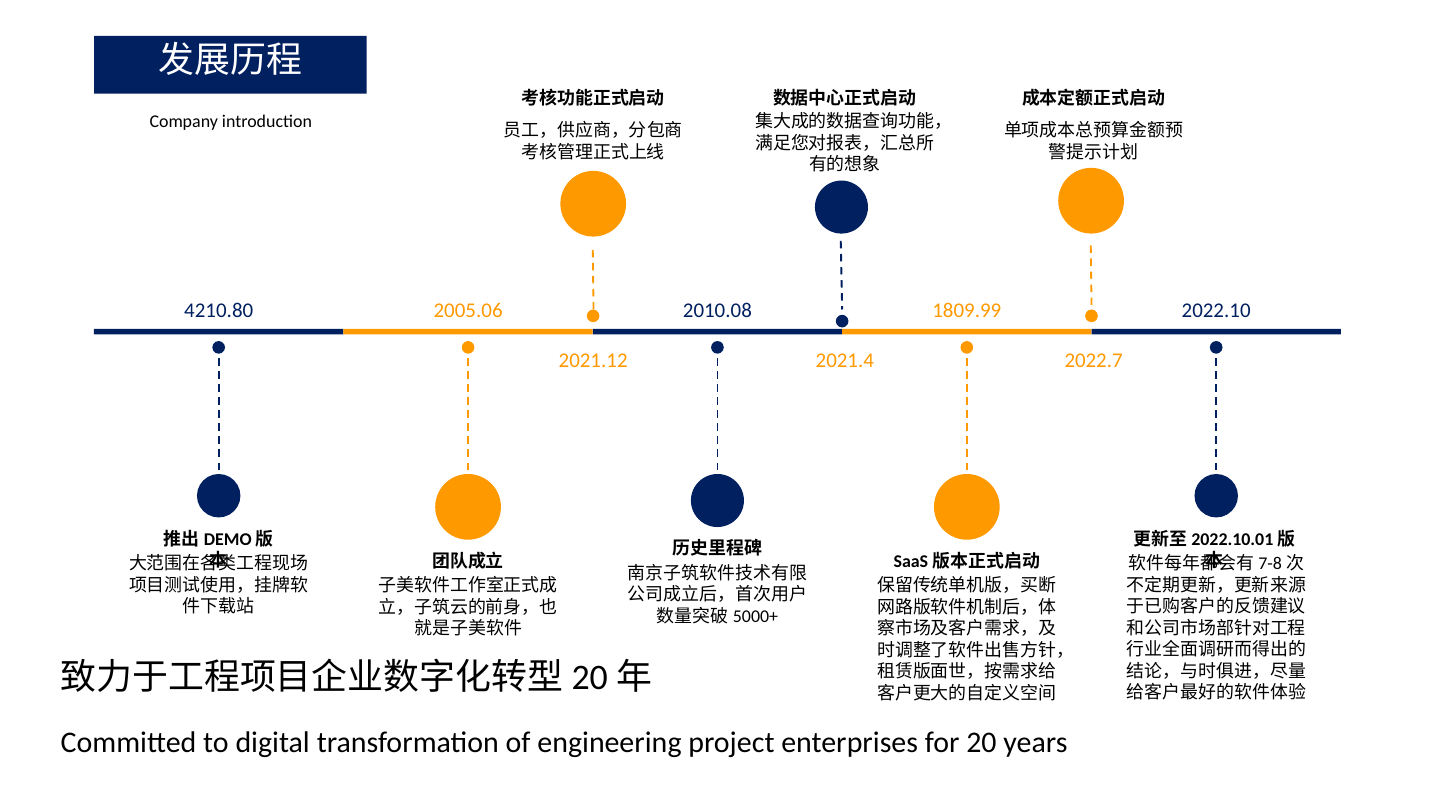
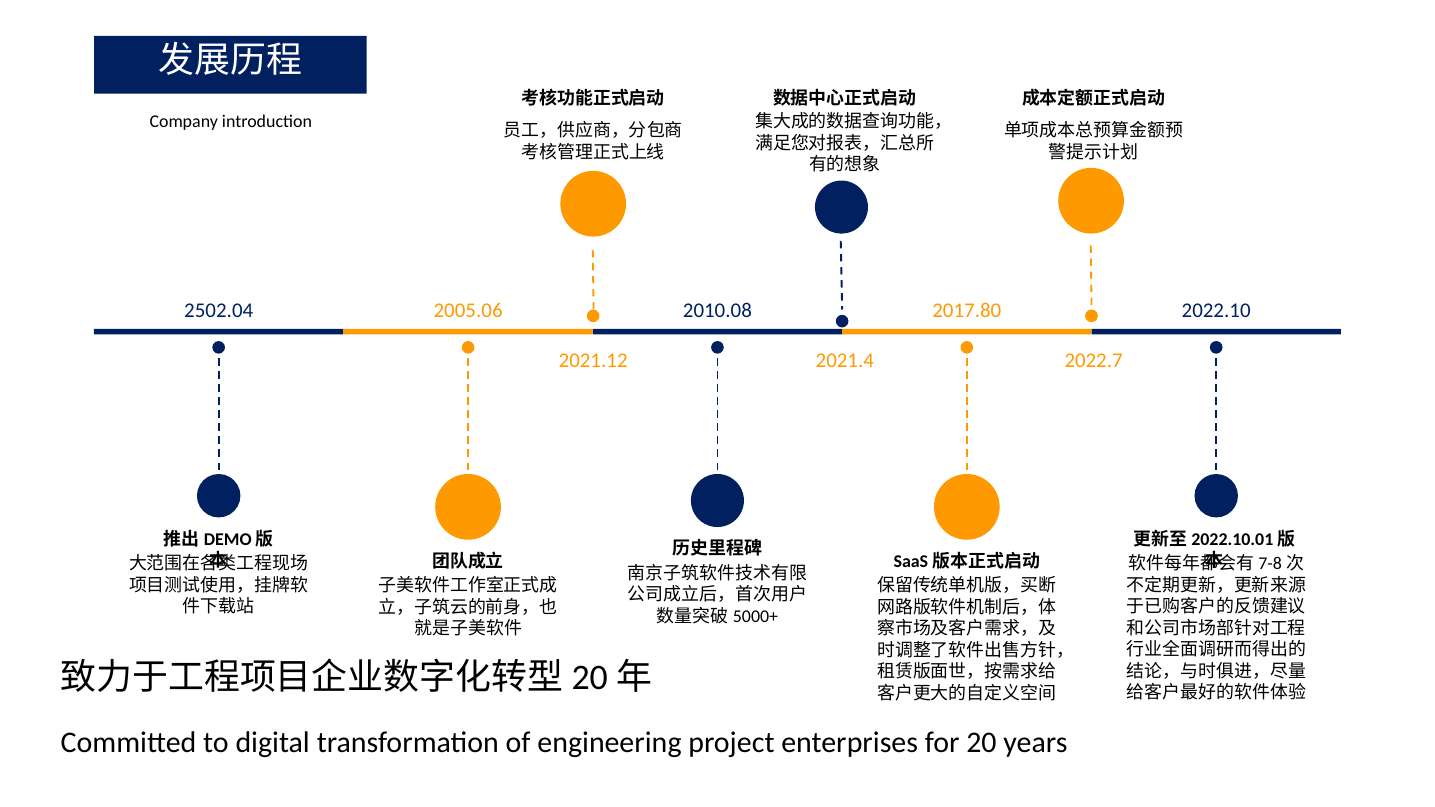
4210.80: 4210.80 -> 2502.04 (219, 311)
1809.99: 1809.99 -> 2017.80 (967, 311)
